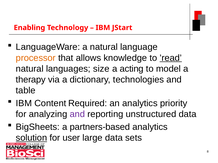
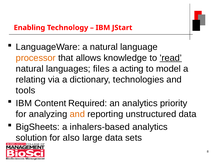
size: size -> files (101, 69)
therapy: therapy -> relating (31, 80)
table: table -> tools (26, 91)
and colour: purple -> orange (77, 114)
partners-based: partners-based -> inhalers-based (100, 127)
solution underline: present -> none (31, 138)
user: user -> also (71, 138)
